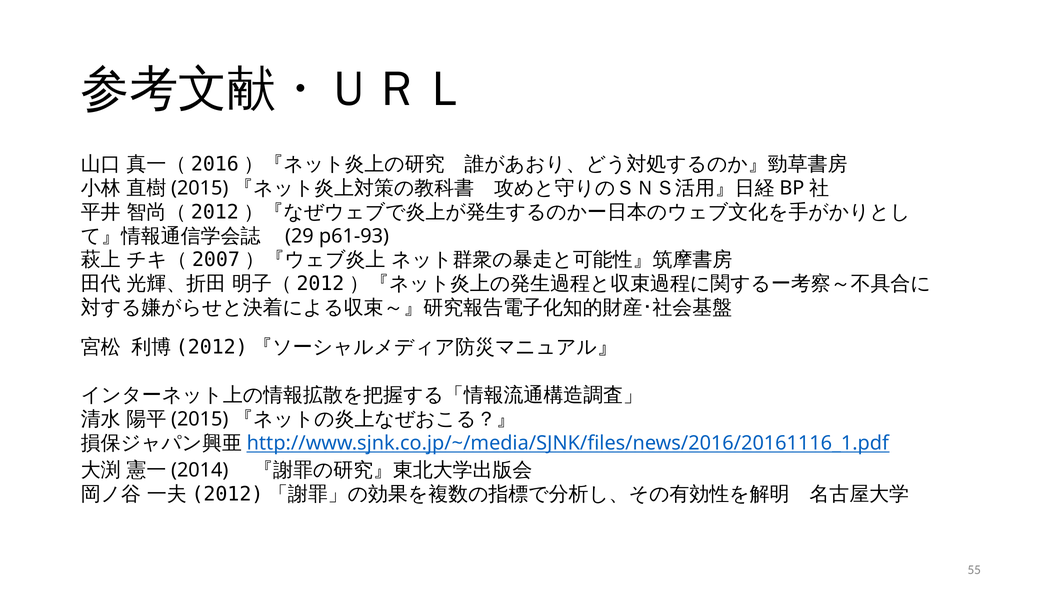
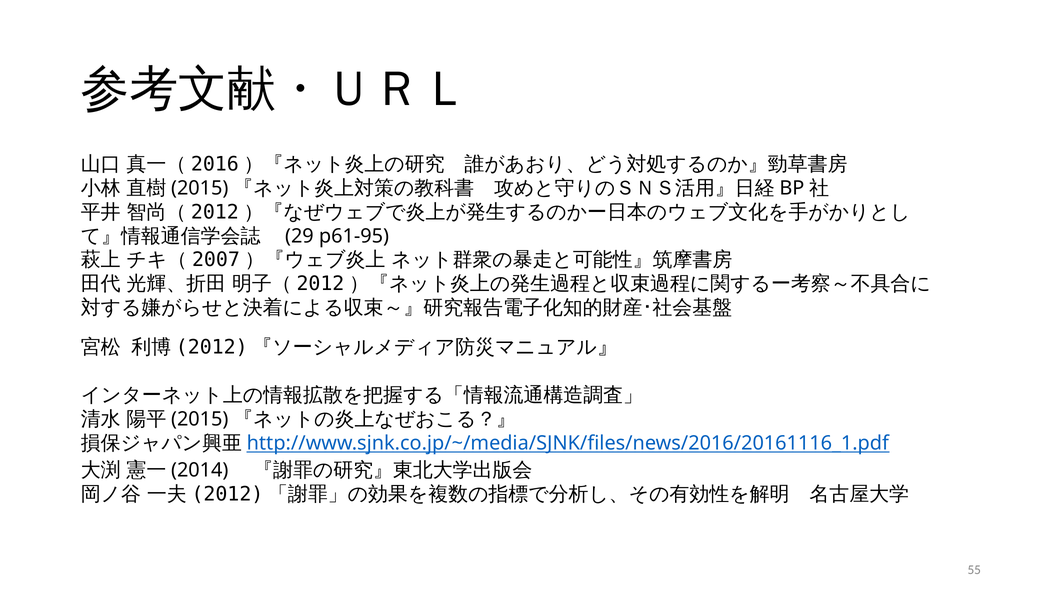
p61-93: p61-93 -> p61-95 (354, 236)
